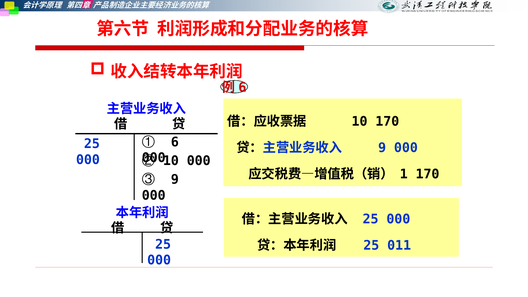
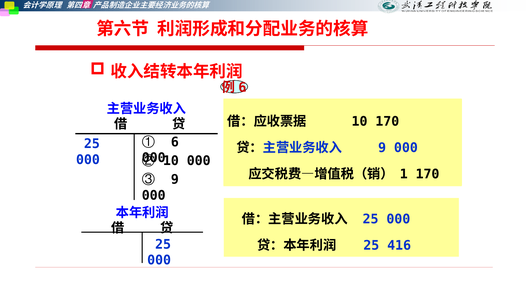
011: 011 -> 416 (399, 245)
